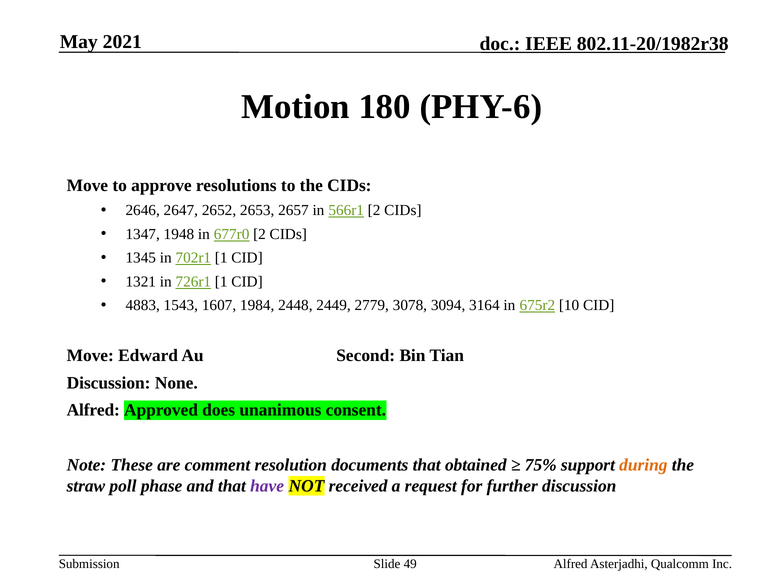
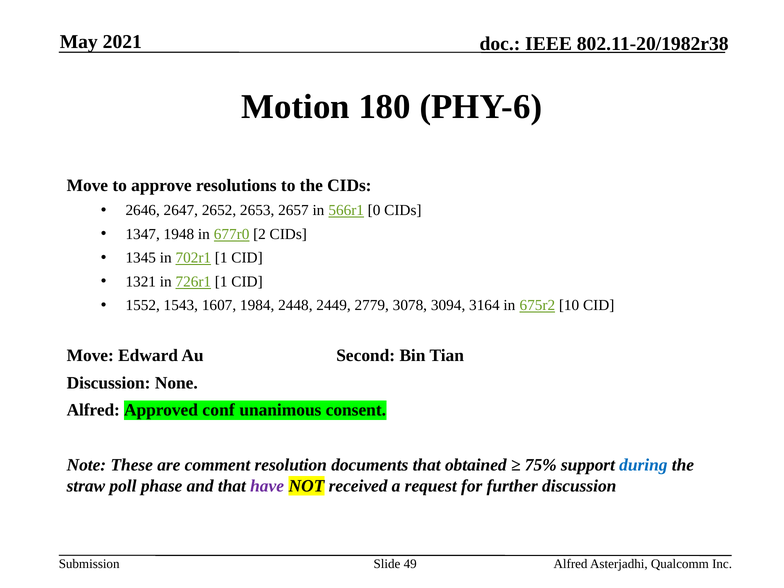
566r1 2: 2 -> 0 (374, 210)
4883: 4883 -> 1552 (143, 305)
does: does -> conf (219, 410)
during colour: orange -> blue (643, 465)
